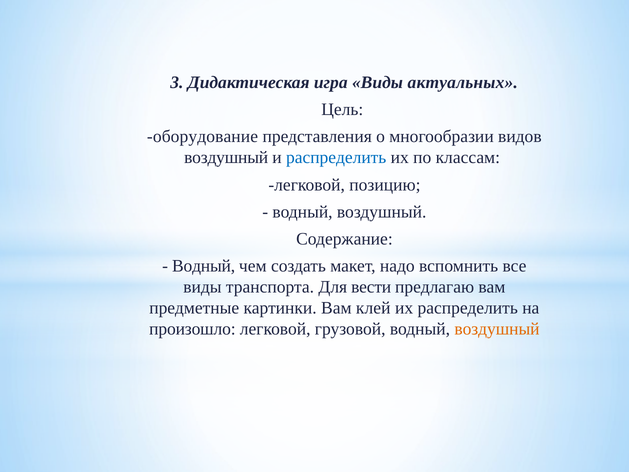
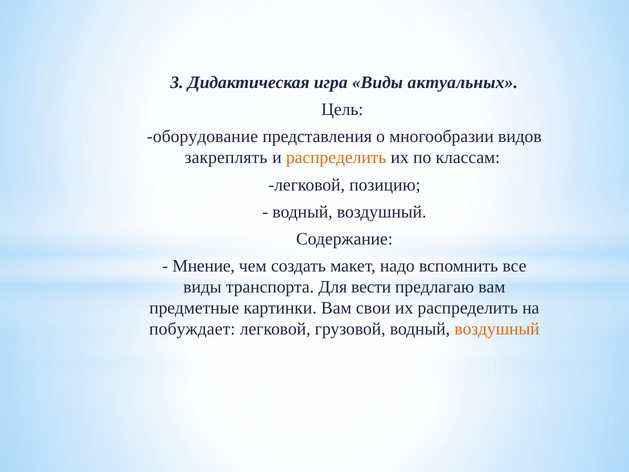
воздушный: воздушный -> закреплять (226, 158)
распределить colour: blue -> orange (336, 158)
Водный: Водный -> Мнение (204, 266)
клей: клей -> свои (373, 308)
произошло: произошло -> побуждает (192, 329)
